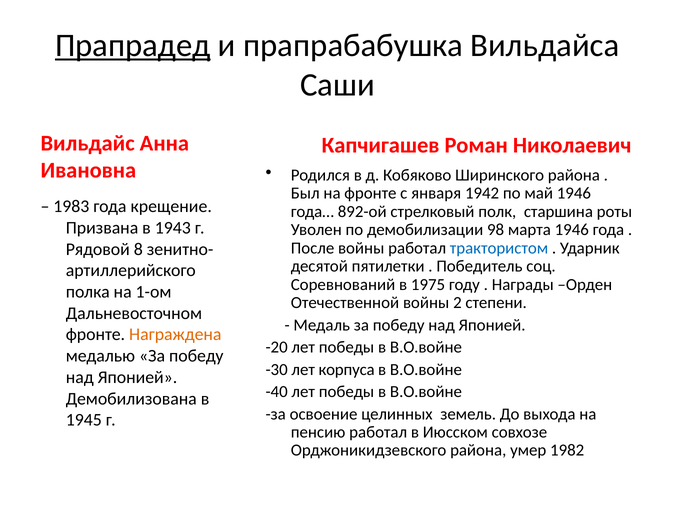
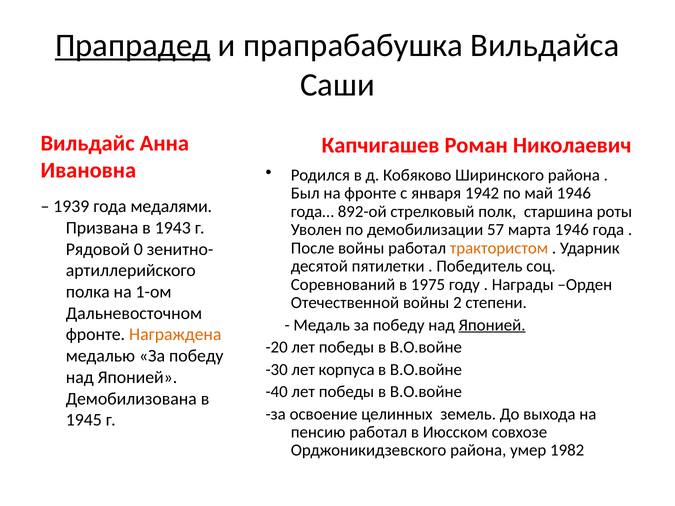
1983: 1983 -> 1939 (71, 207)
крещение: крещение -> медалями (171, 207)
98: 98 -> 57 (496, 230)
трактористом colour: blue -> orange (499, 248)
8: 8 -> 0 (138, 249)
Японией underline: none -> present (492, 325)
